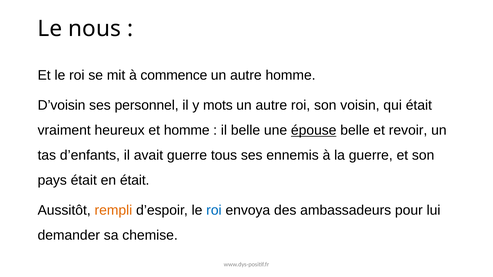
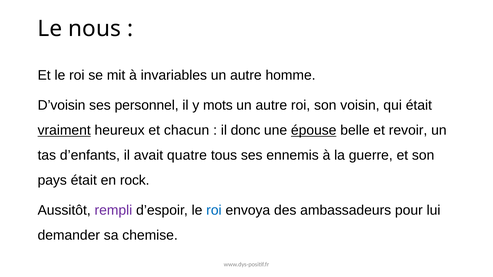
commence: commence -> invariables (174, 75)
vraiment underline: none -> present (64, 131)
et homme: homme -> chacun (187, 131)
il belle: belle -> donc (246, 131)
avait guerre: guerre -> quatre (187, 155)
en était: était -> rock (135, 180)
rempli colour: orange -> purple (113, 211)
